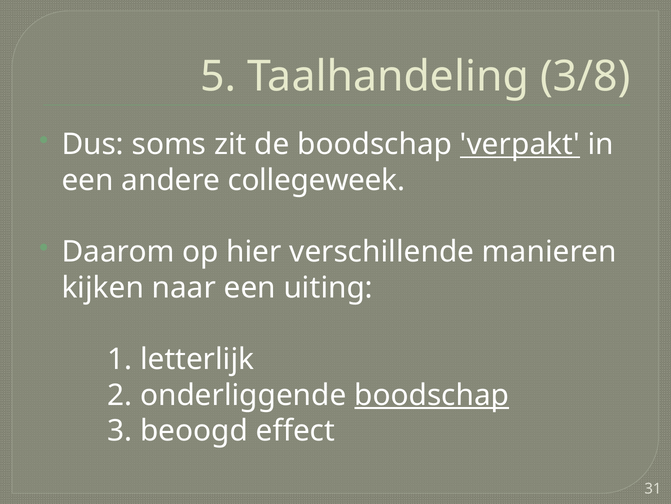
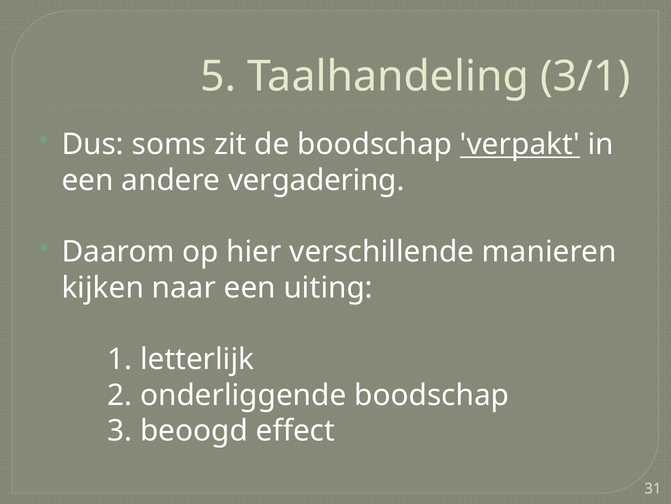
3/8: 3/8 -> 3/1 (585, 76)
collegeweek: collegeweek -> vergadering (316, 180)
boodschap underline: present -> none (432, 395)
